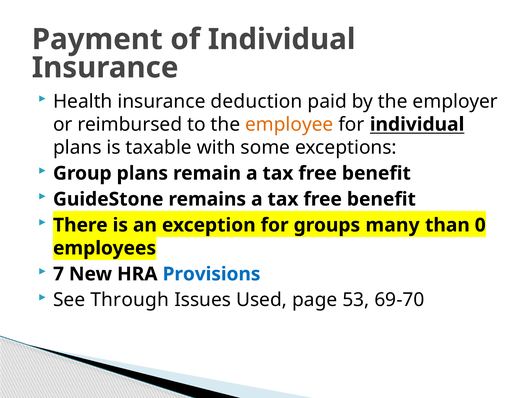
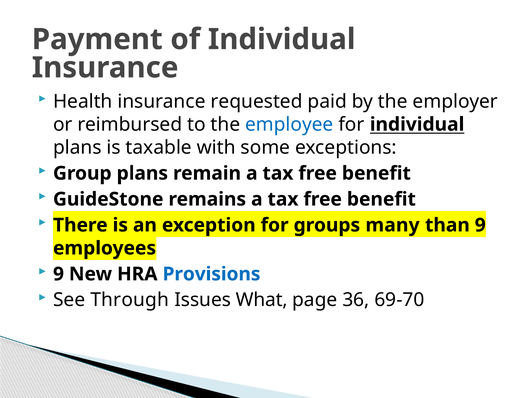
deduction: deduction -> requested (257, 101)
employee colour: orange -> blue (289, 124)
than 0: 0 -> 9 (480, 225)
7: 7 -> 9 (58, 274)
Used: Used -> What (262, 300)
53: 53 -> 36 (356, 300)
